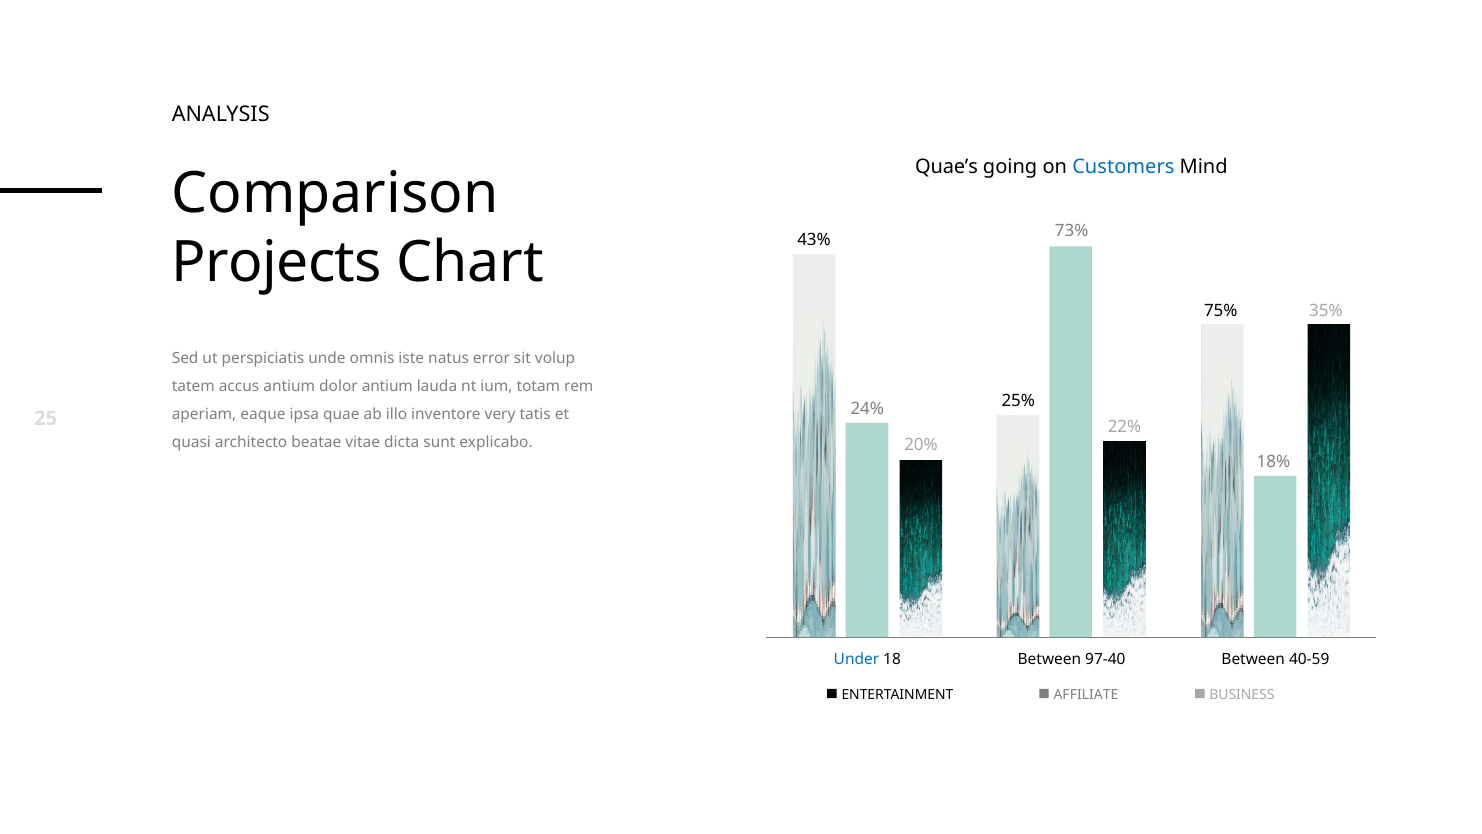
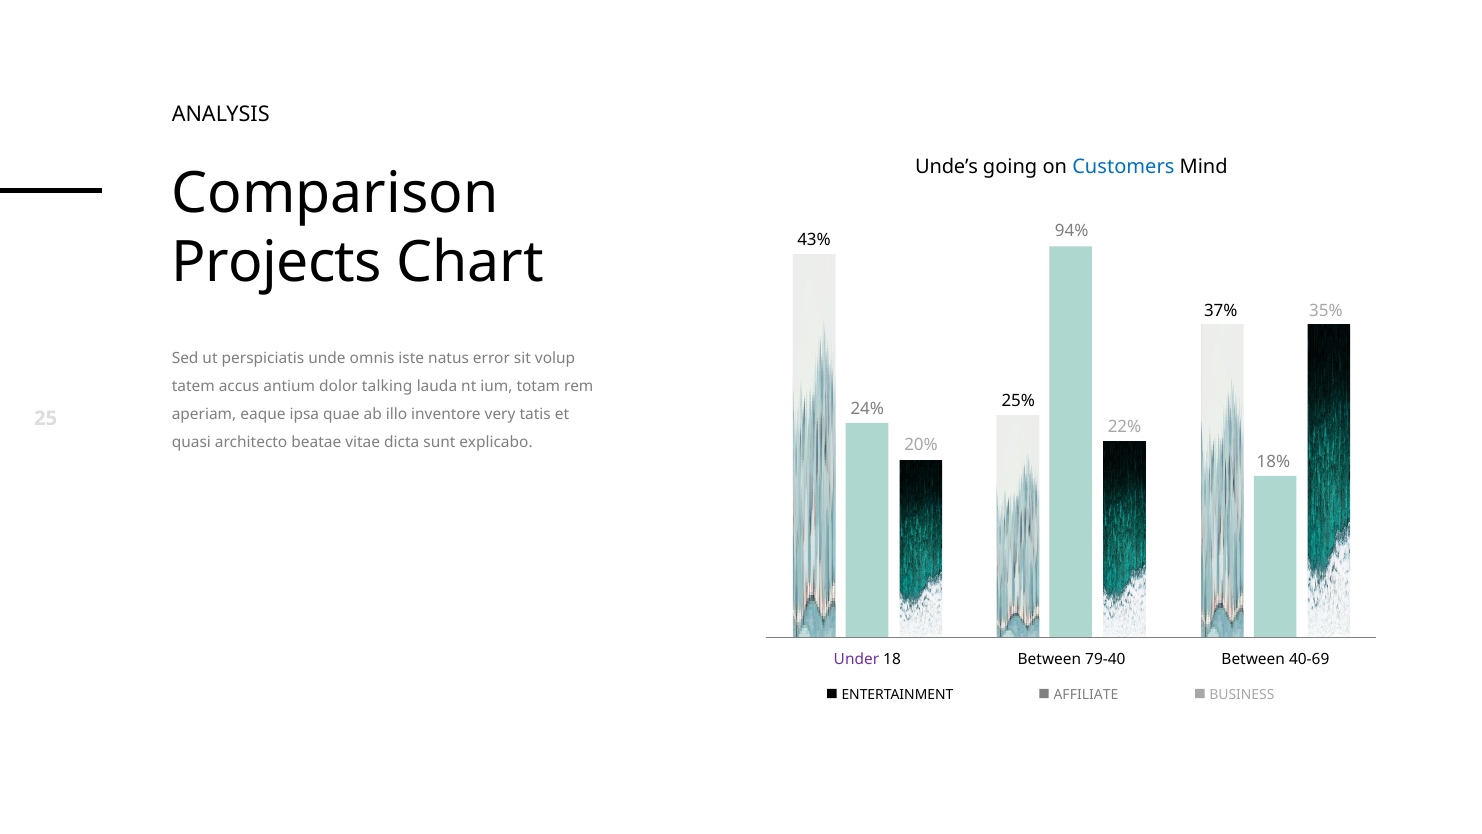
Quae’s: Quae’s -> Unde’s (947, 167)
73%: 73% -> 94% (1072, 231)
75%: 75% -> 37% (1221, 311)
dolor antium: antium -> talking (387, 386)
Under colour: blue -> purple (856, 659)
97-40: 97-40 -> 79-40 (1105, 659)
40-59: 40-59 -> 40-69 (1309, 659)
